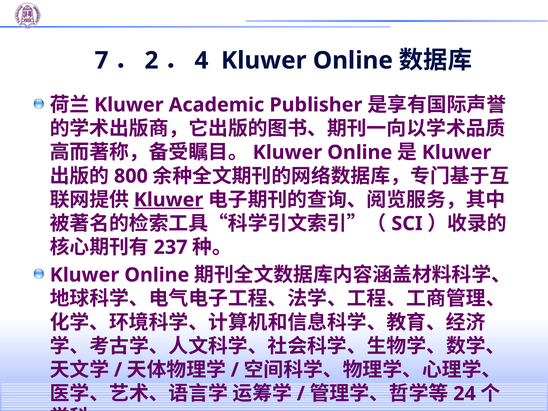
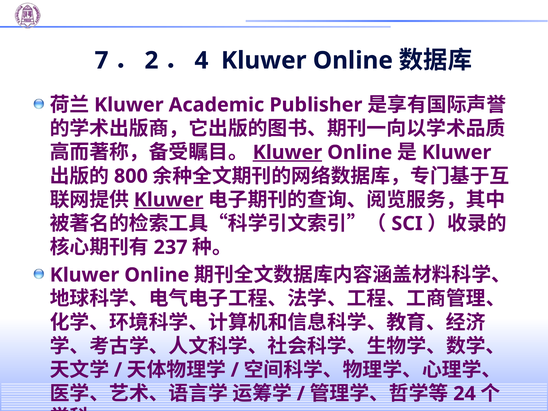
Kluwer underline: none -> present (287, 152)
